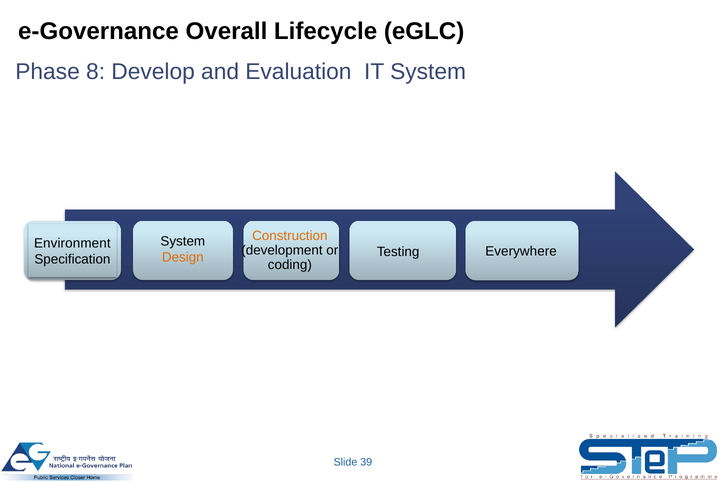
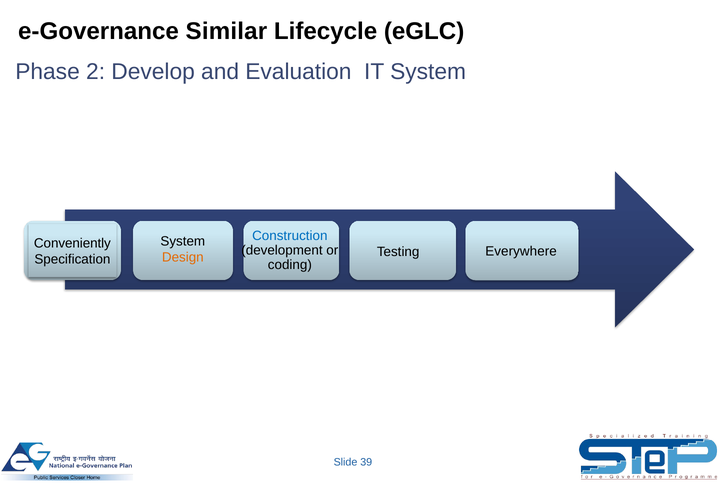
Overall: Overall -> Similar (226, 31)
8: 8 -> 2 (96, 71)
Construction colour: orange -> blue (290, 236)
Environment: Environment -> Conveniently (72, 243)
